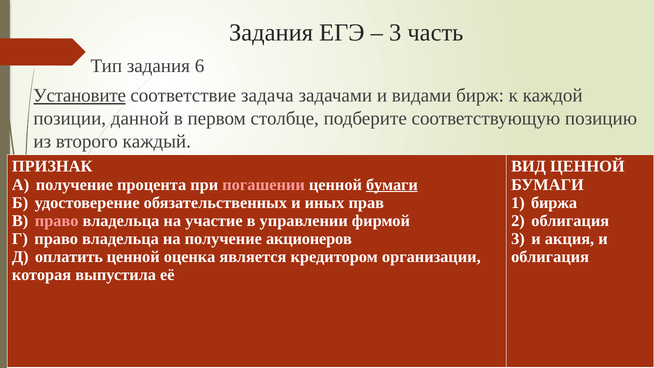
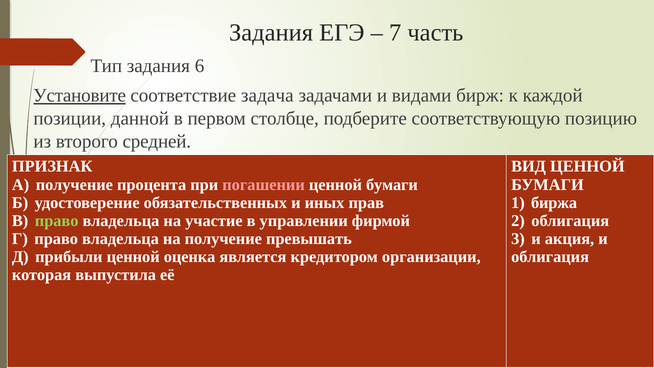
3: 3 -> 7 (395, 33)
каждый: каждый -> средней (157, 141)
бумаги underline: present -> none (392, 185)
право colour: pink -> light green (57, 221)
акционеров: акционеров -> превышать (309, 239)
оплатить: оплатить -> прибыли (69, 257)
